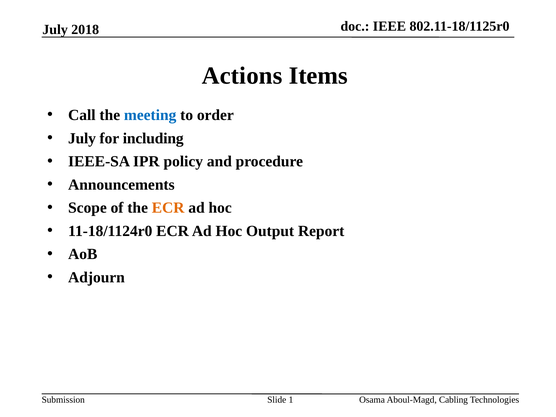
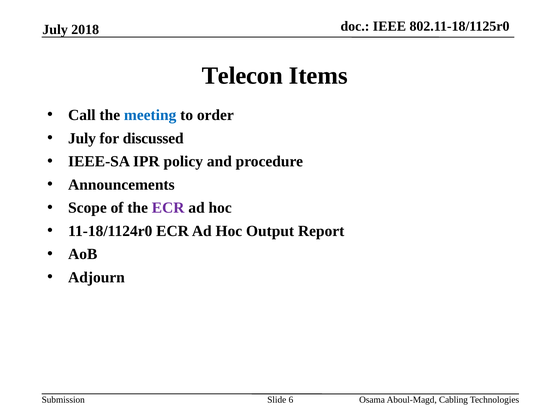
Actions: Actions -> Telecon (242, 76)
including: including -> discussed (153, 138)
ECR colour: orange -> purple (168, 208)
1: 1 -> 6 (291, 400)
